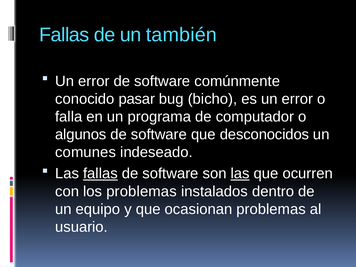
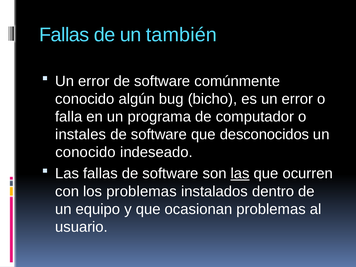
pasar: pasar -> algún (137, 99)
algunos: algunos -> instales (81, 135)
comunes: comunes -> conocido (86, 152)
fallas underline: present -> none (100, 174)
